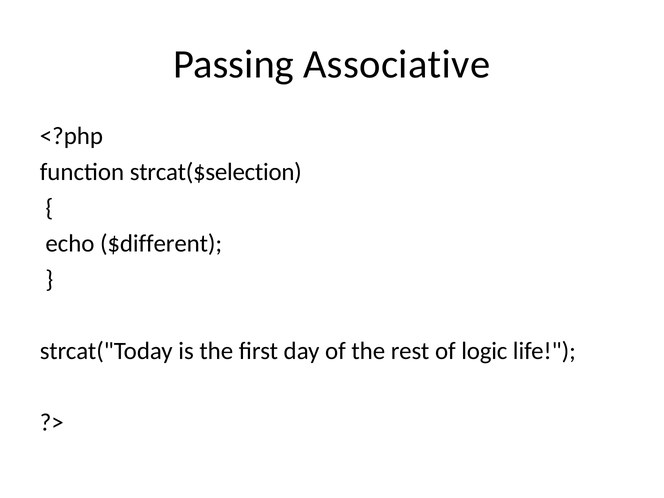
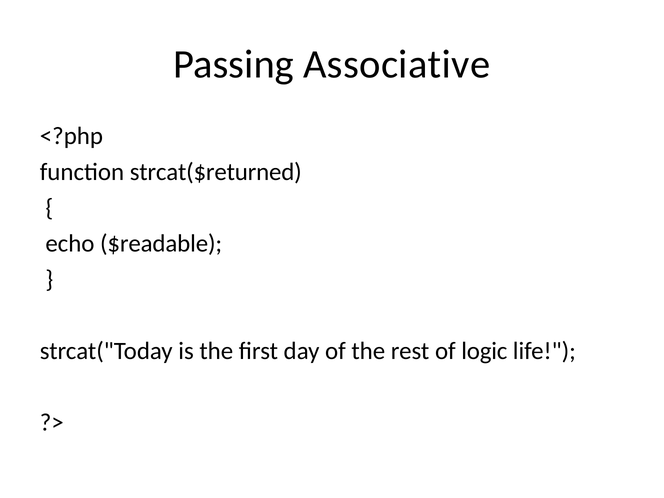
strcat($selection: strcat($selection -> strcat($returned (216, 172)
$different: $different -> $readable (161, 244)
